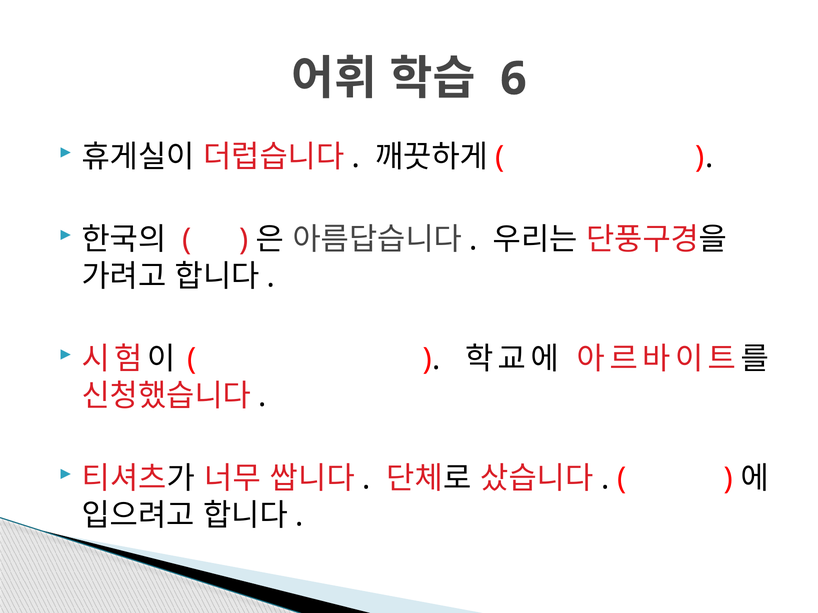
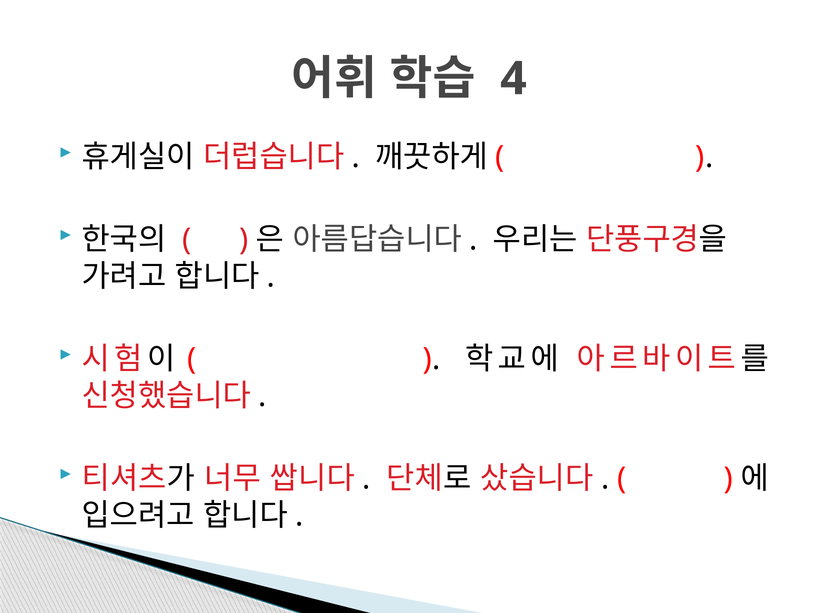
6: 6 -> 4 (513, 79)
